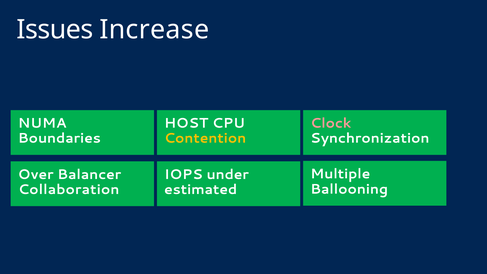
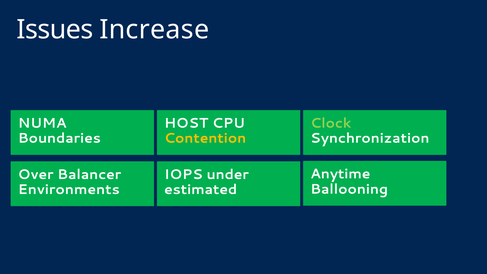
Clock colour: pink -> light green (331, 123)
Multiple: Multiple -> Anytime (340, 174)
Collaboration: Collaboration -> Environments (69, 190)
